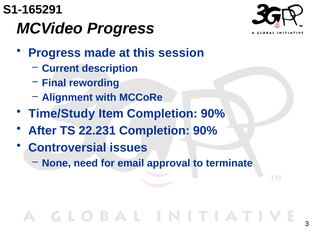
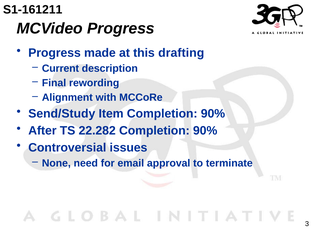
S1-165291: S1-165291 -> S1-161211 (33, 10)
session: session -> drafting (181, 53)
Time/Study: Time/Study -> Send/Study (62, 114)
22.231: 22.231 -> 22.282 (97, 131)
